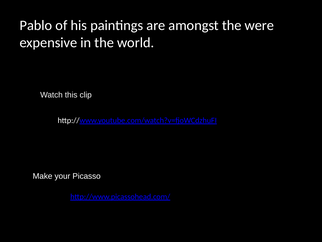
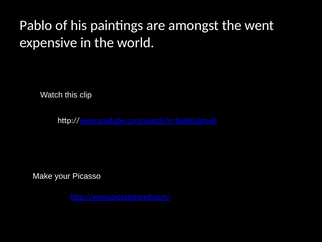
were: were -> went (259, 25)
